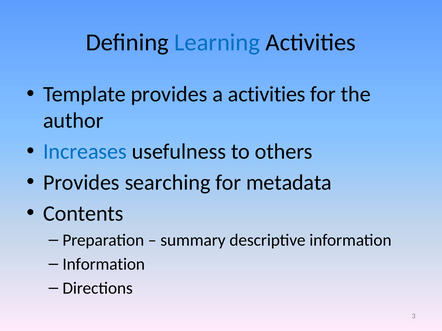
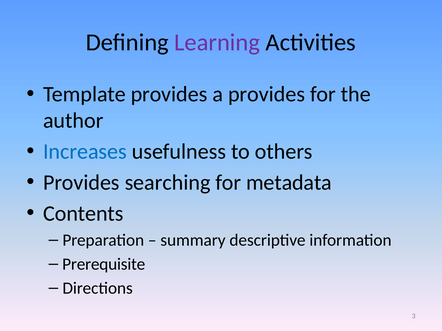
Learning colour: blue -> purple (217, 43)
a activities: activities -> provides (267, 94)
Information: Information -> Prerequisite (104, 264)
